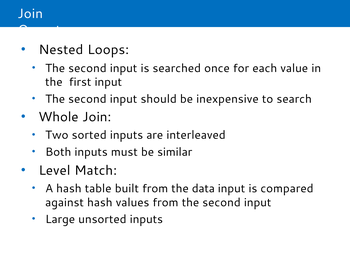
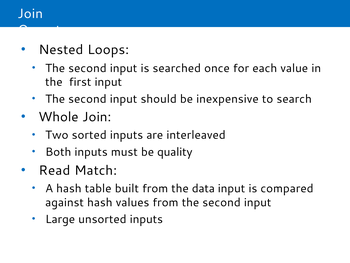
similar: similar -> quality (175, 152)
Level: Level -> Read (54, 170)
